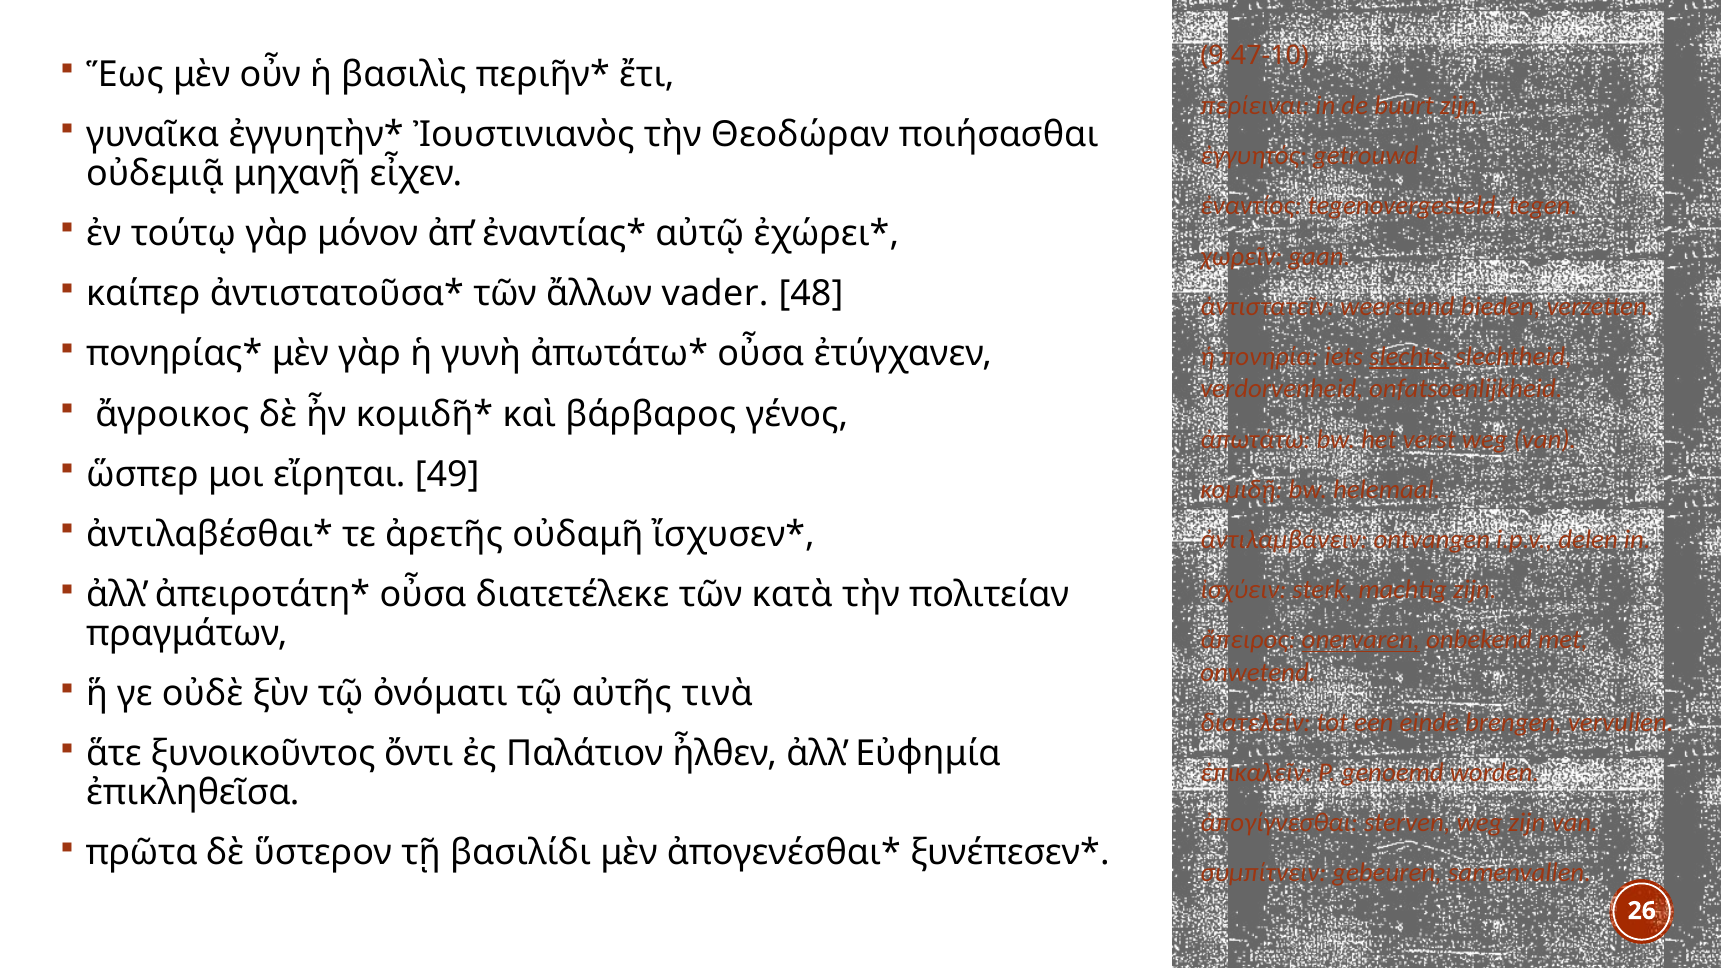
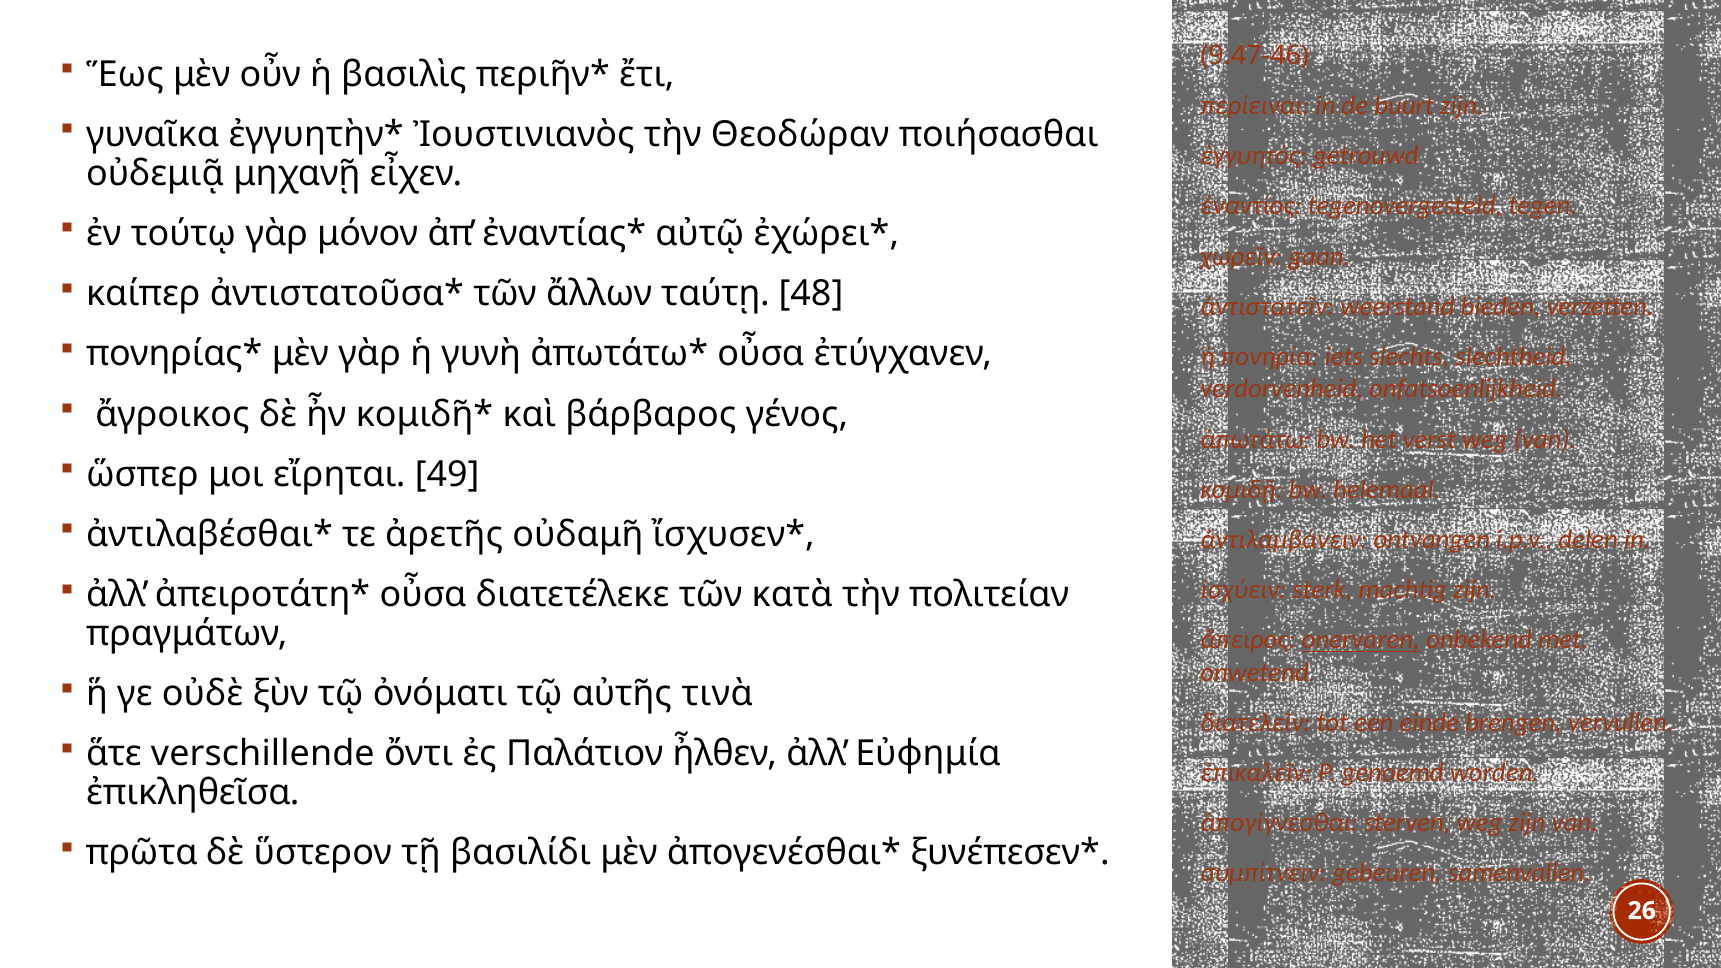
9.47-10: 9.47-10 -> 9.47-46 (1255, 56)
vader: vader -> ταύτῃ (715, 294)
slechts underline: present -> none (1409, 357)
ξυνοικοῦντος: ξυνοικοῦντος -> verschillende (263, 754)
